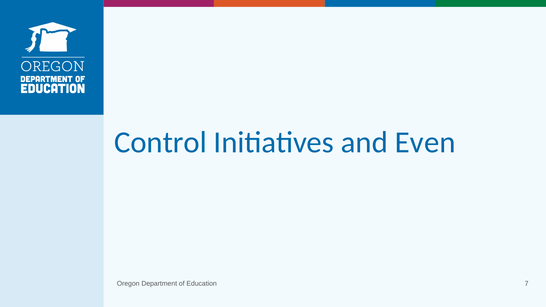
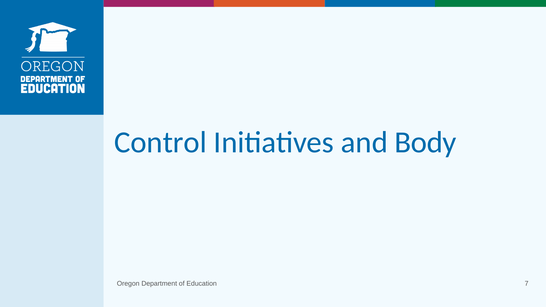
Even: Even -> Body (425, 142)
